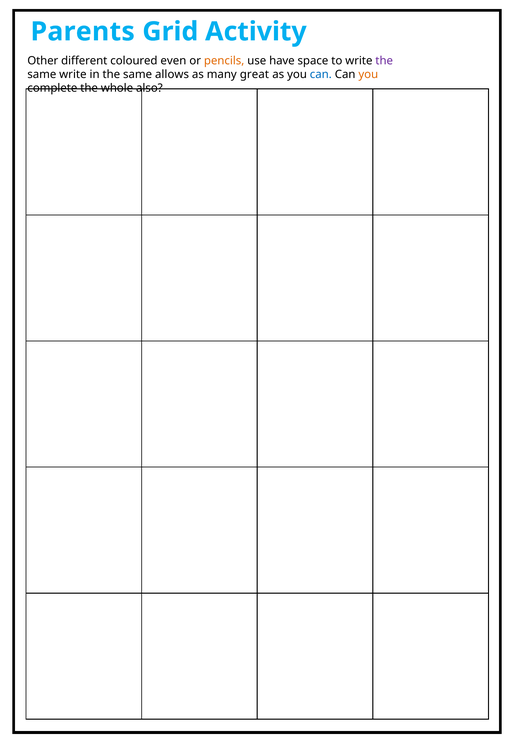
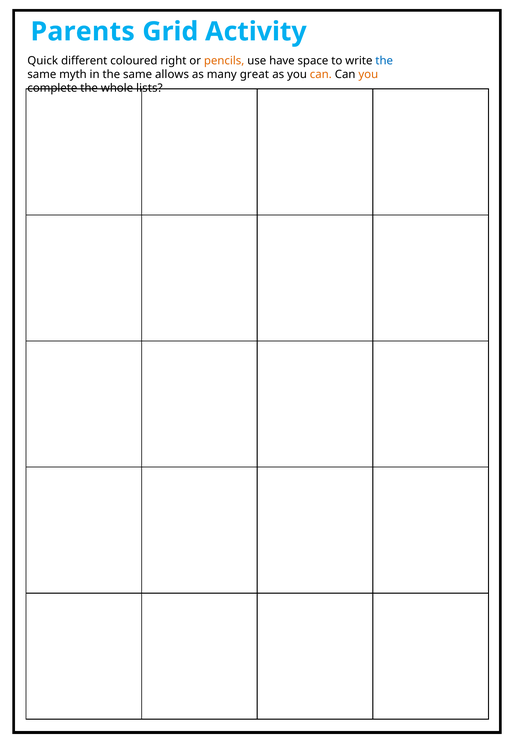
Other: Other -> Quick (43, 61)
even: even -> right (173, 61)
the colour: purple -> blue (384, 61)
same write: write -> myth (73, 74)
can colour: blue -> orange (321, 74)
also: also -> lists (149, 88)
